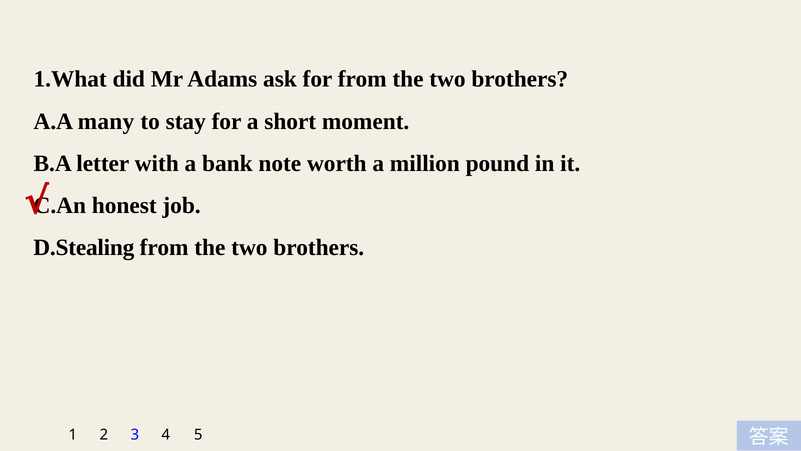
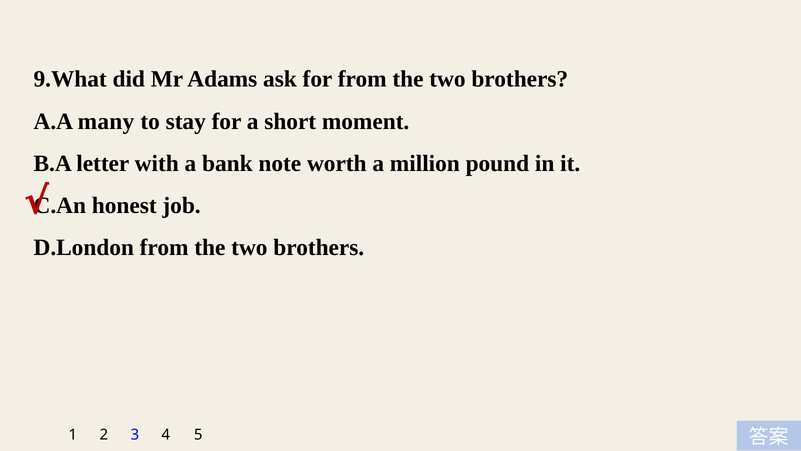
1.What: 1.What -> 9.What (70, 79)
D.Stealing: D.Stealing -> D.London (84, 248)
